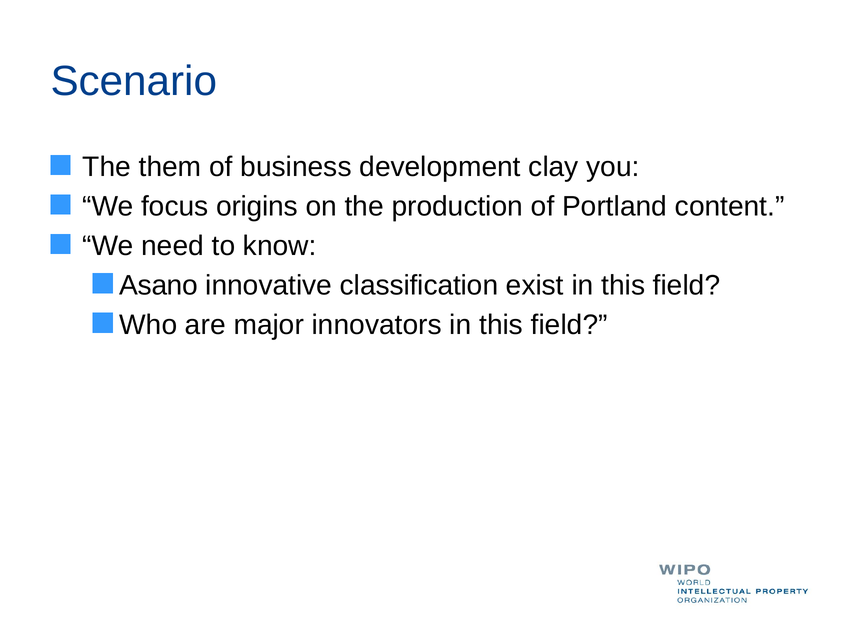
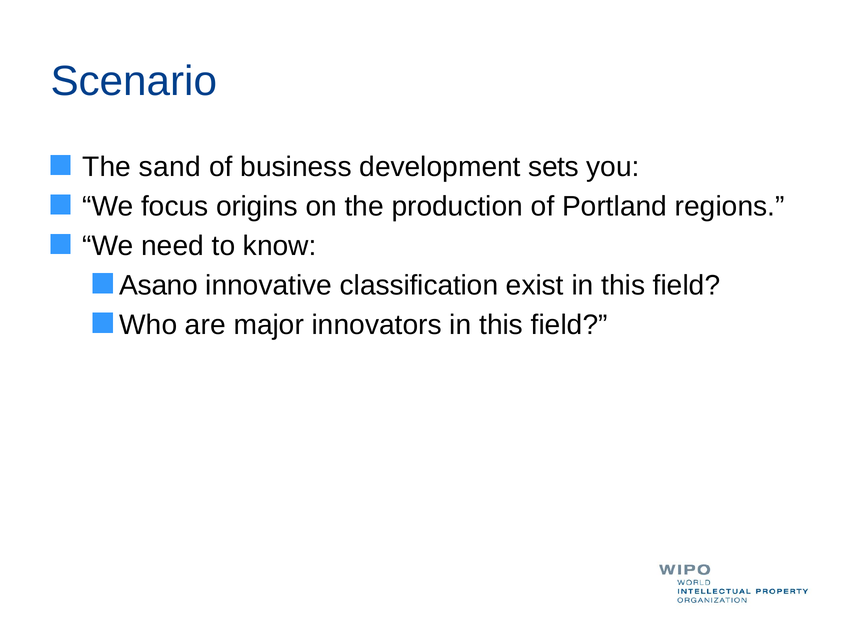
them: them -> sand (170, 167)
clay: clay -> sets (554, 167)
content: content -> regions (730, 206)
